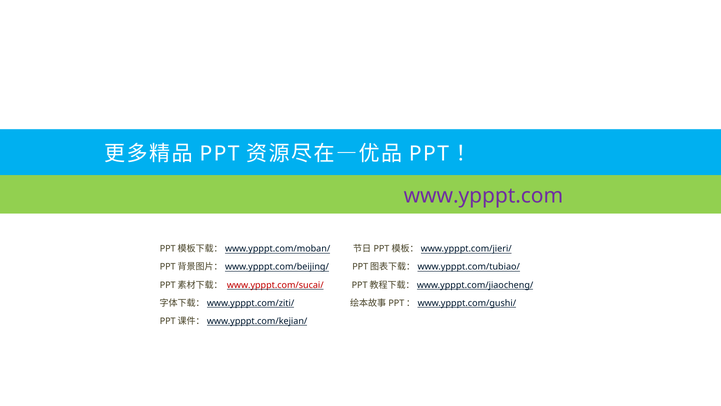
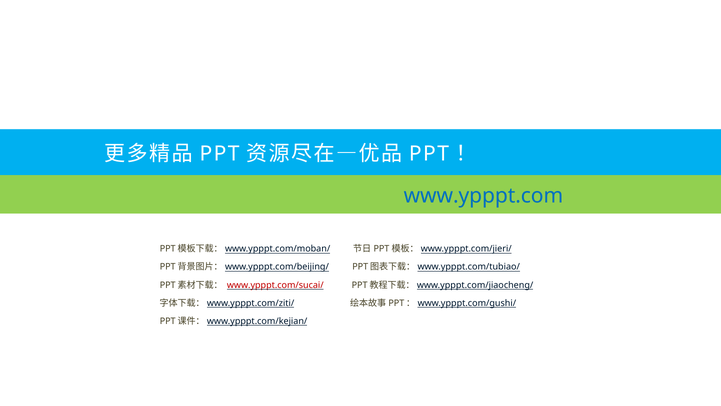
www.ypppt.com colour: purple -> blue (483, 195)
